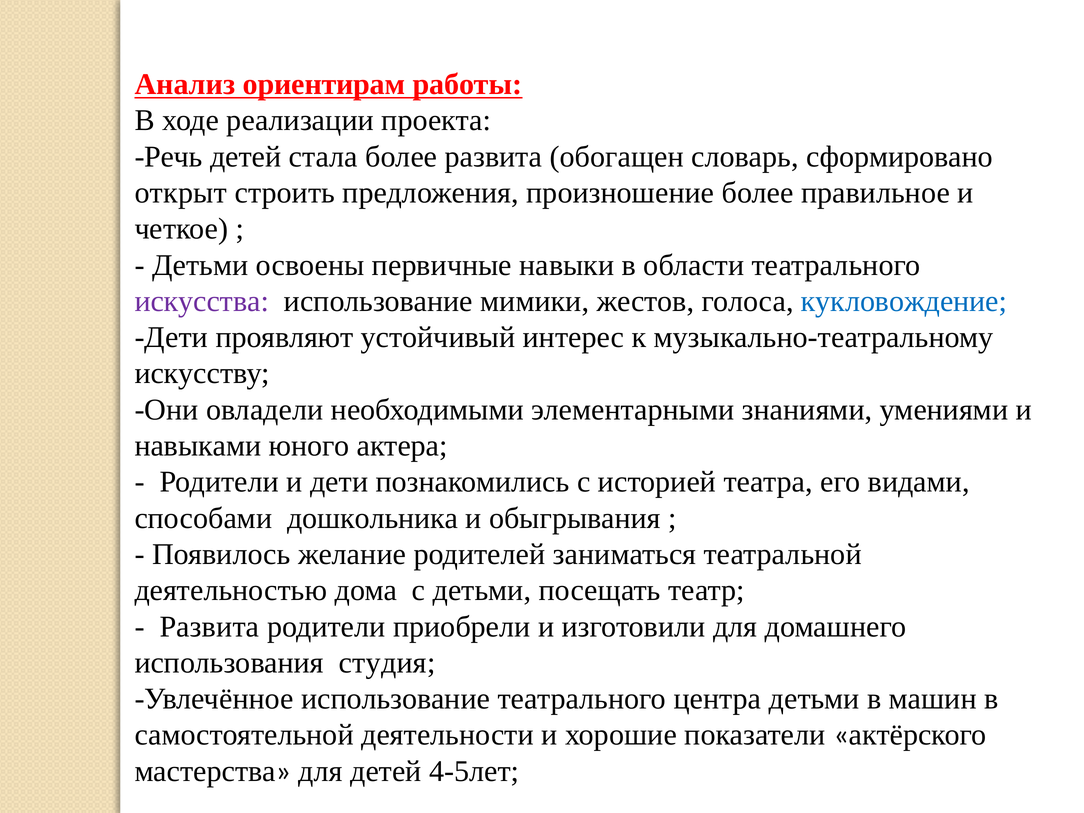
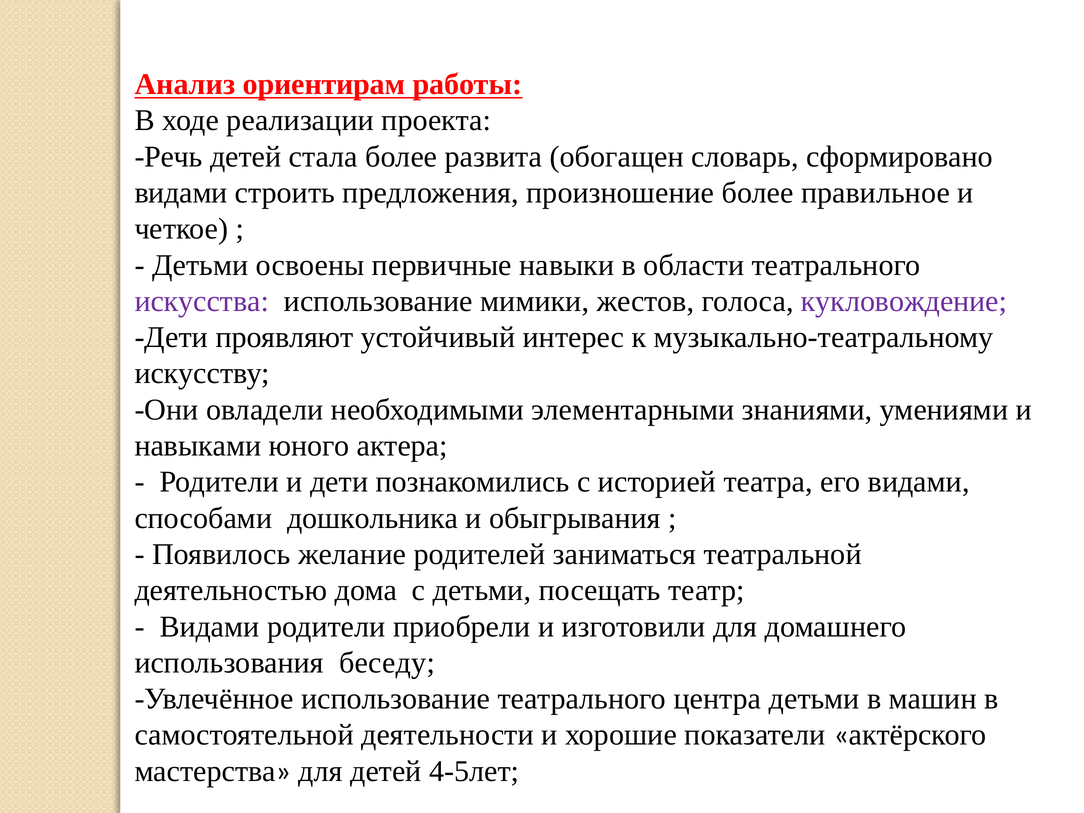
открыт: открыт -> видами (181, 193)
кукловождение colour: blue -> purple (904, 301)
Развита: Развита -> Видами (210, 627)
студия: студия -> беседу (387, 663)
